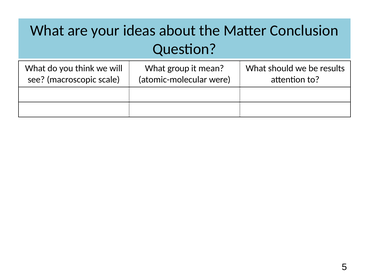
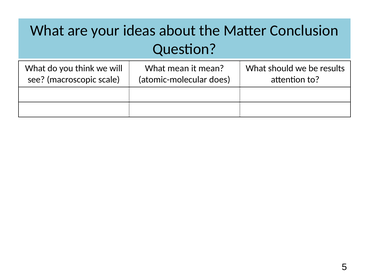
What group: group -> mean (178, 68)
were: were -> does (220, 80)
